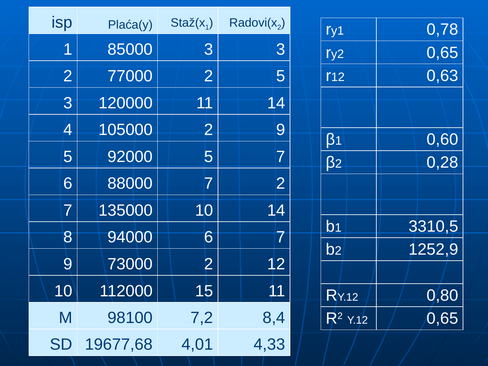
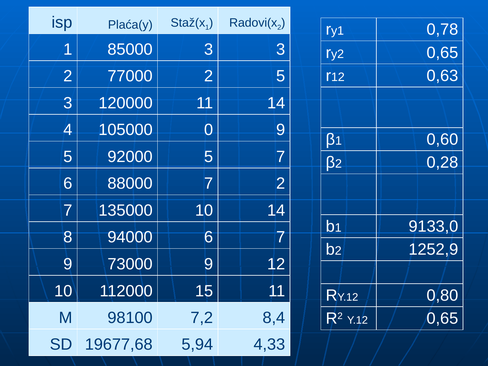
105000 2: 2 -> 0 (209, 130)
3310,5: 3310,5 -> 9133,0 (433, 226)
73000 2: 2 -> 9 (209, 264)
4,01: 4,01 -> 5,94 (197, 344)
